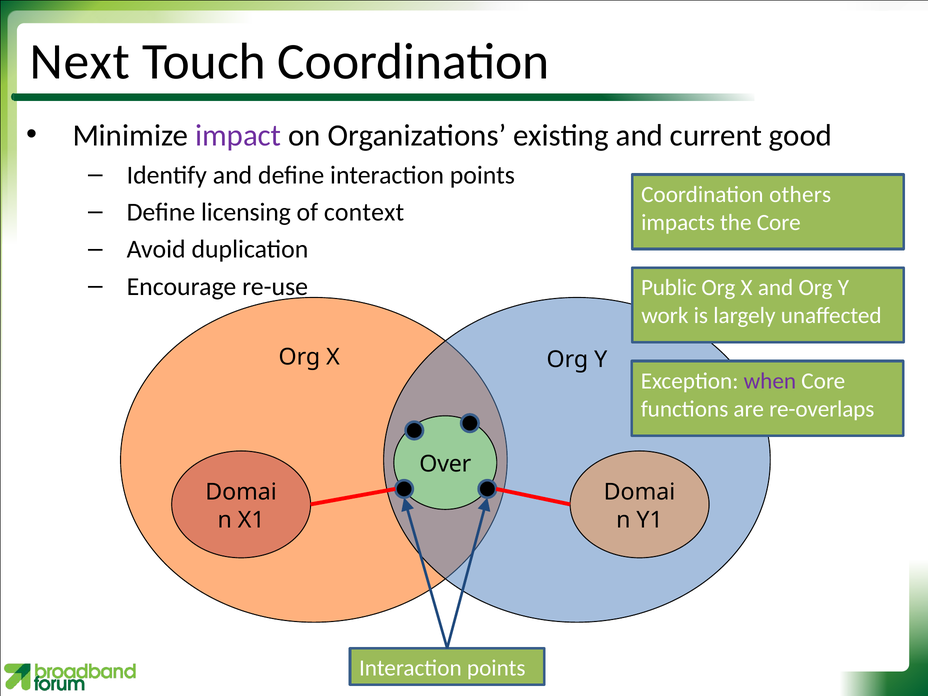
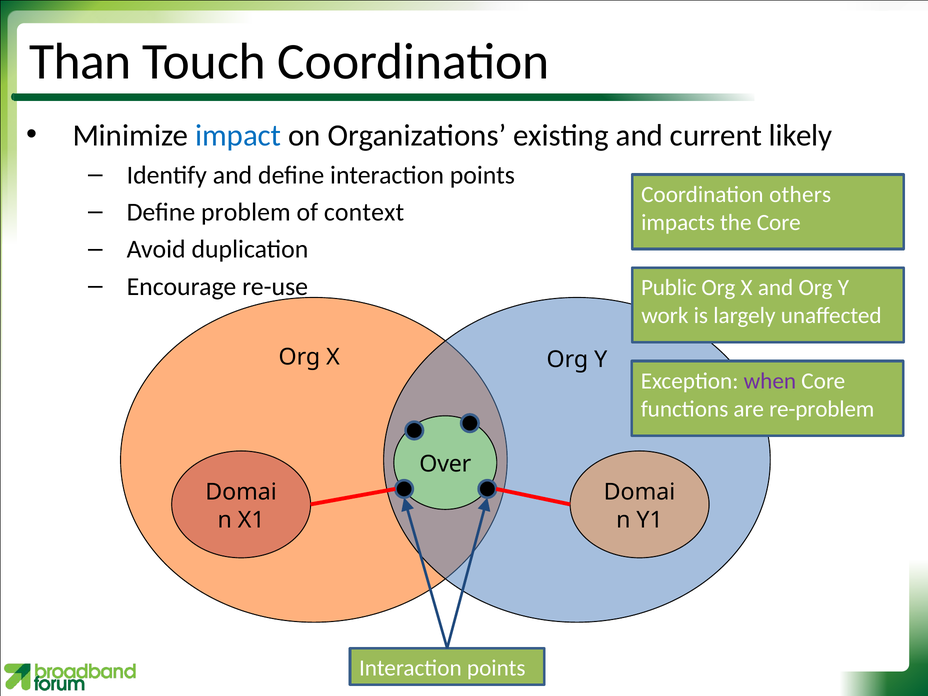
Next: Next -> Than (80, 62)
impact colour: purple -> blue (238, 135)
good: good -> likely (801, 135)
licensing: licensing -> problem (246, 212)
re-overlaps: re-overlaps -> re-problem (822, 409)
